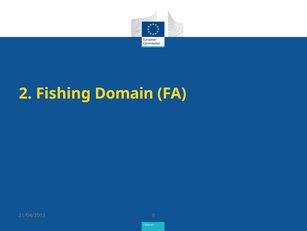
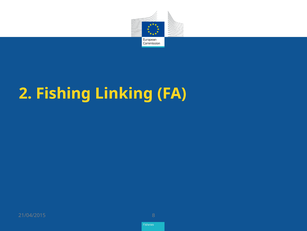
Domain: Domain -> Linking (124, 93)
